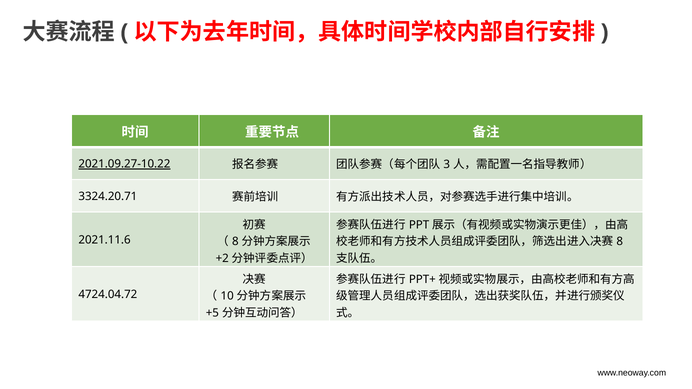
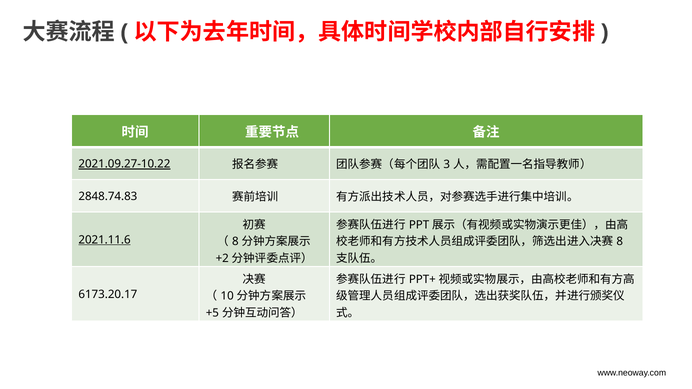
3324.20.71: 3324.20.71 -> 2848.74.83 (108, 197)
2021.11.6 underline: none -> present (105, 240)
4724.04.72: 4724.04.72 -> 6173.20.17 (108, 295)
